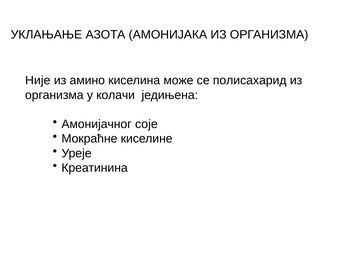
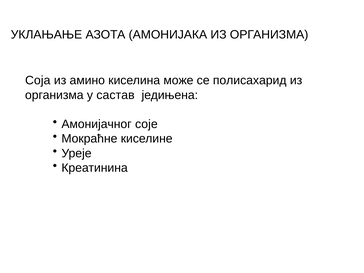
Није: Није -> Соја (38, 80)
колачи: колачи -> састав (116, 95)
